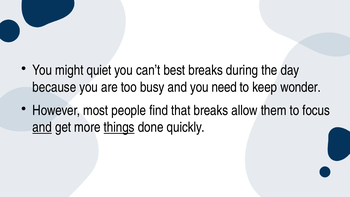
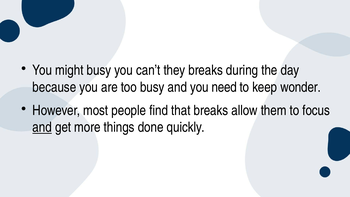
might quiet: quiet -> busy (99, 70)
best: best -> they (174, 70)
things underline: present -> none (119, 127)
